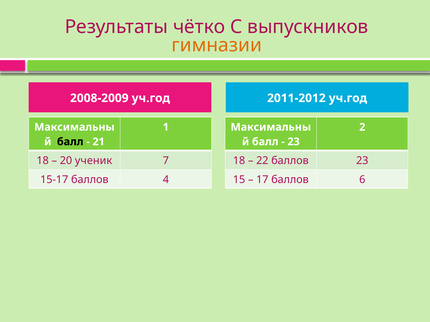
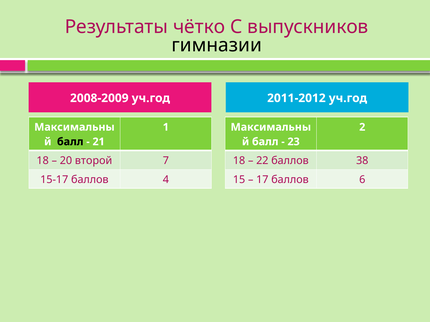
гимназии colour: orange -> black (217, 45)
ученик: ученик -> второй (94, 161)
баллов 23: 23 -> 38 (362, 161)
